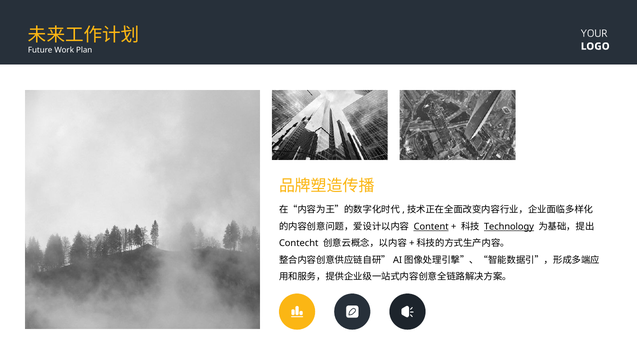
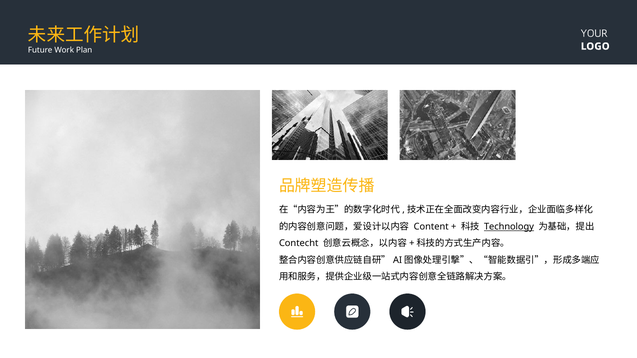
Content underline: present -> none (431, 227)
